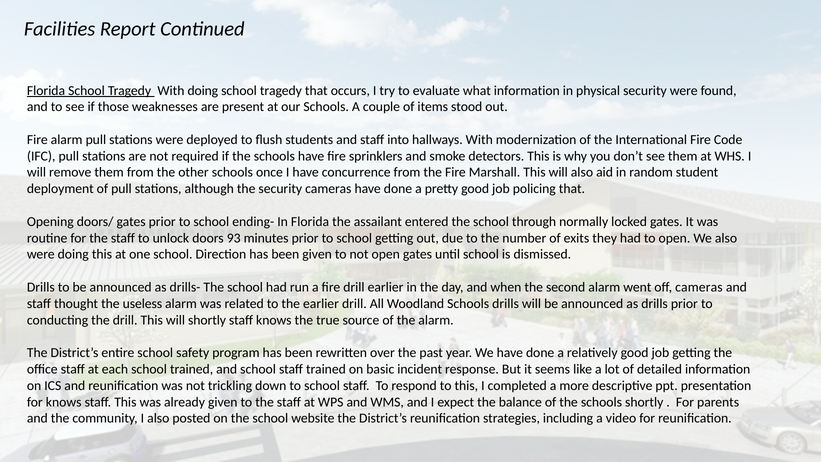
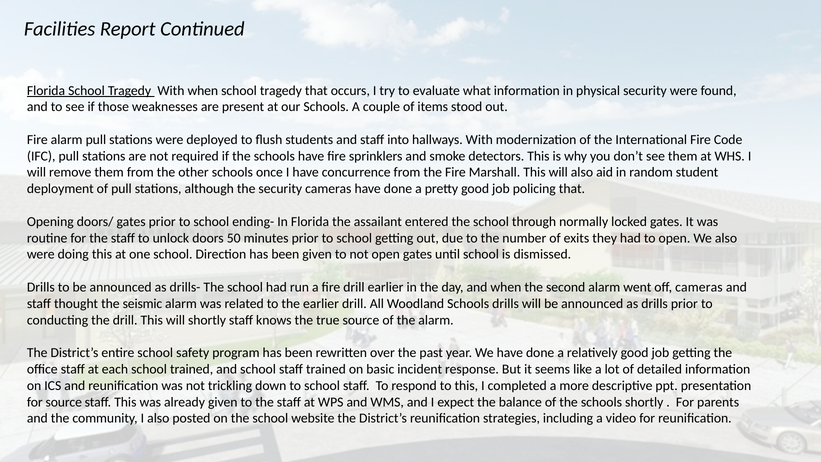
With doing: doing -> when (203, 90)
93: 93 -> 50 (234, 238)
useless: useless -> seismic (142, 304)
for knows: knows -> source (64, 402)
